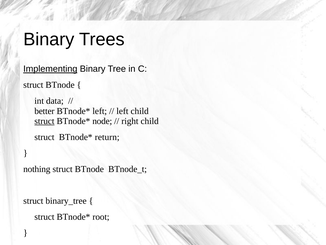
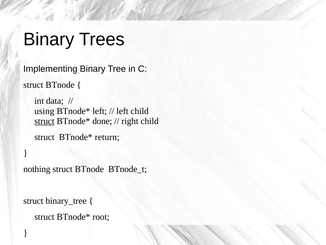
Implementing underline: present -> none (50, 69)
better: better -> using (44, 111)
node: node -> done (102, 121)
